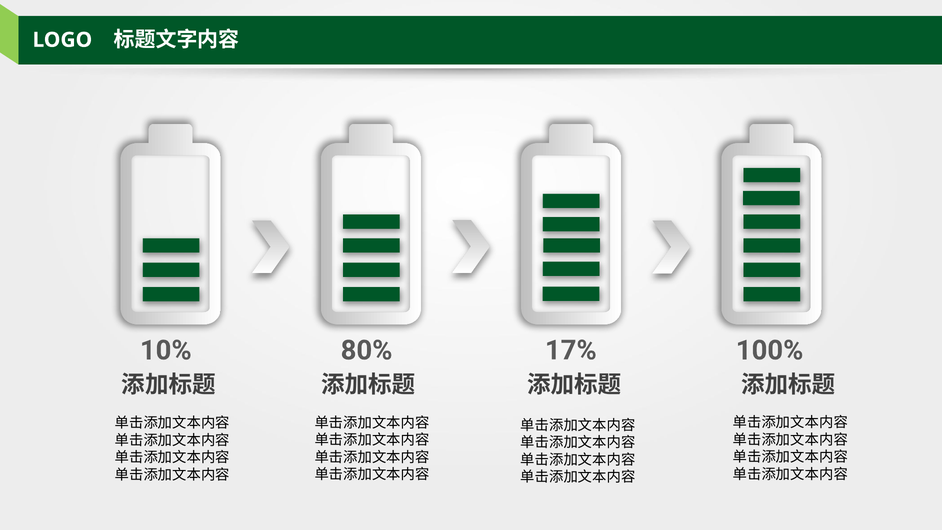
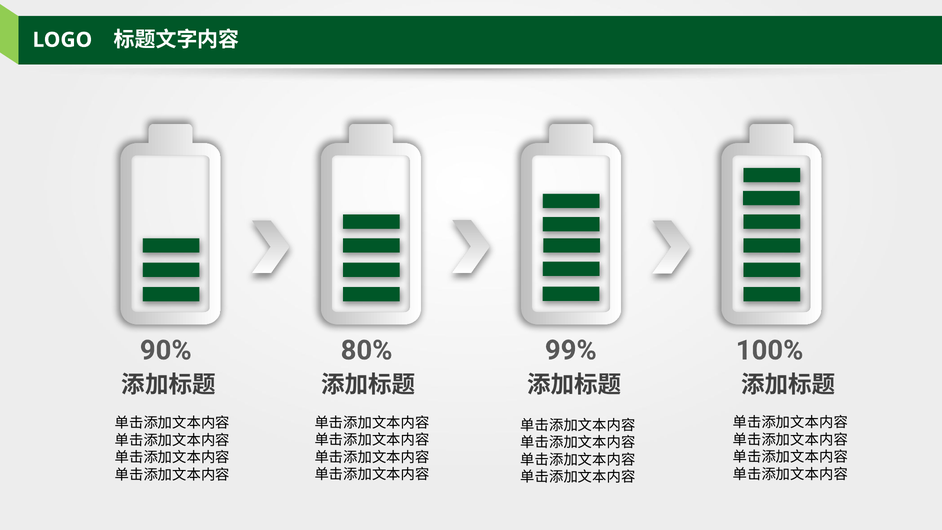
10%: 10% -> 90% (166, 350)
17%: 17% -> 99% (571, 350)
